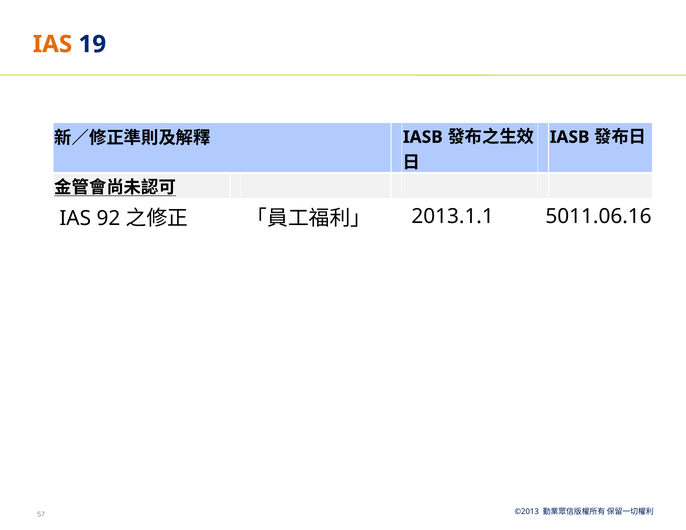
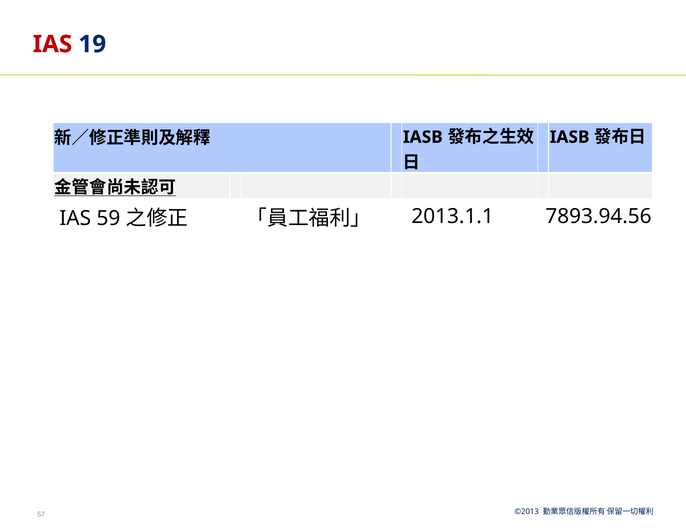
IAS colour: orange -> red (52, 44)
92: 92 -> 59 (108, 218)
5011.06.16: 5011.06.16 -> 7893.94.56 (599, 217)
